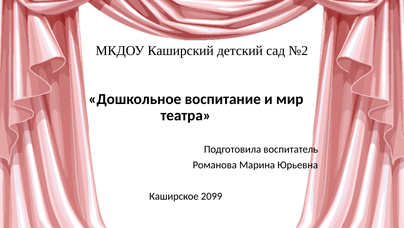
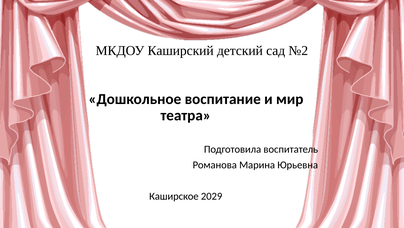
2099: 2099 -> 2029 (212, 196)
